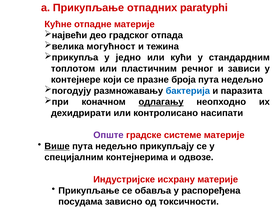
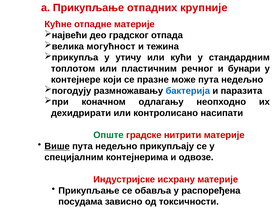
paratyphi: paratyphi -> крупније (204, 8)
једно: једно -> утичу (128, 58)
зaвиси: зaвиси -> бунари (244, 69)
броја: броја -> може (183, 80)
одлагању underline: present -> none (161, 102)
Опште colour: purple -> green (108, 135)
системе: системе -> нитрити (183, 135)
